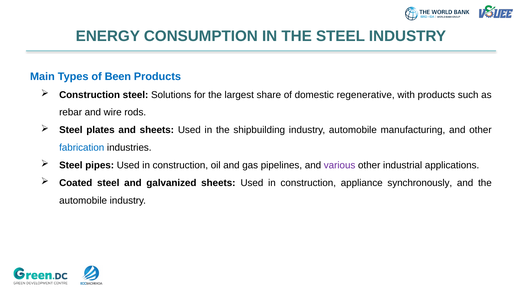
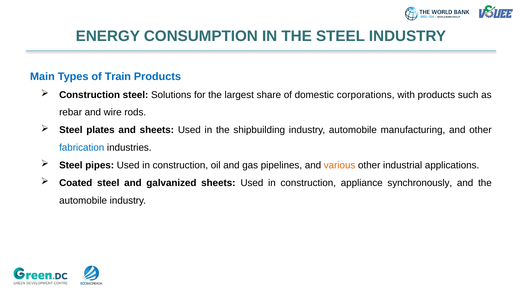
Been: Been -> Train (118, 76)
regenerative: regenerative -> corporations (366, 95)
various colour: purple -> orange (340, 165)
